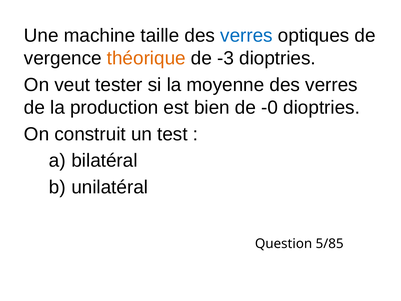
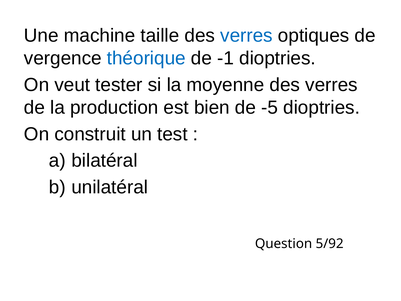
théorique colour: orange -> blue (146, 58)
-3: -3 -> -1 (226, 58)
-0: -0 -> -5 (270, 108)
5/85: 5/85 -> 5/92 (330, 243)
